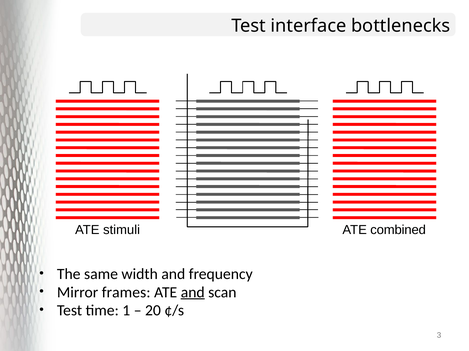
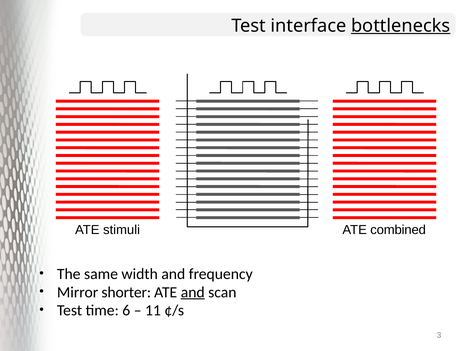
bottlenecks underline: none -> present (401, 26)
frames: frames -> shorter (126, 293)
1: 1 -> 6 (126, 311)
20: 20 -> 11 (153, 311)
